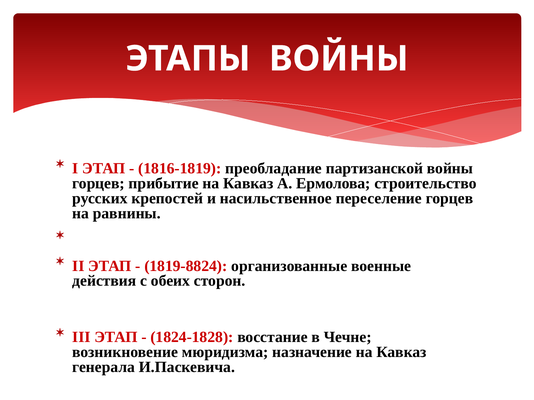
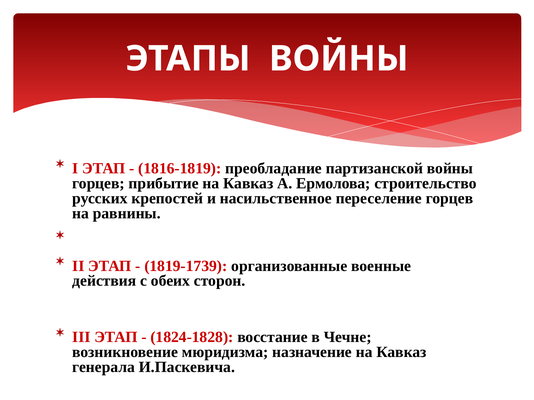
1819-8824: 1819-8824 -> 1819-1739 (186, 266)
